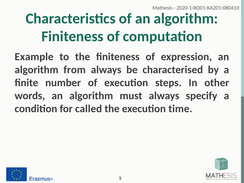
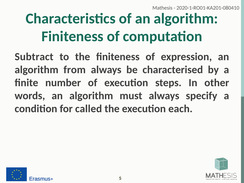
Example: Example -> Subtract (34, 57)
time: time -> each (180, 109)
